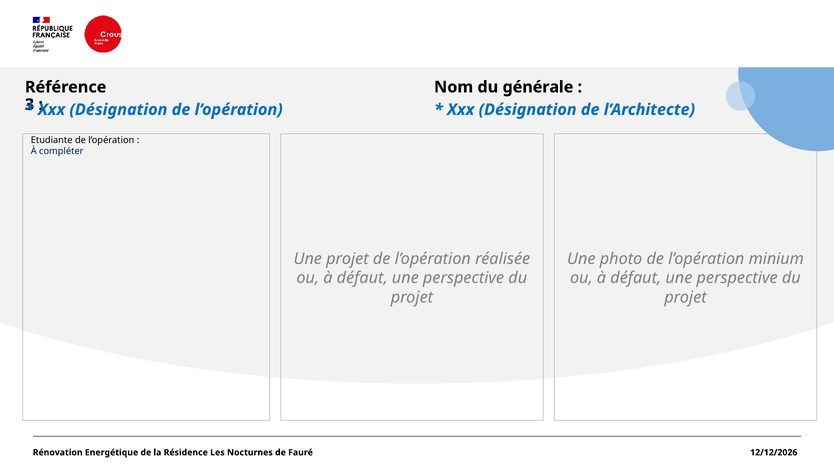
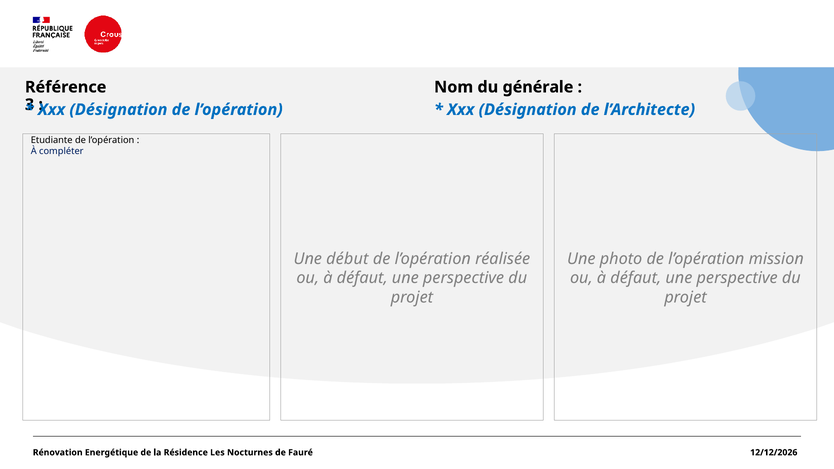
Une projet: projet -> début (347, 259)
minium: minium -> mission (776, 259)
